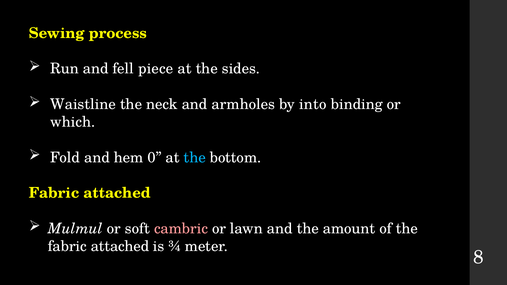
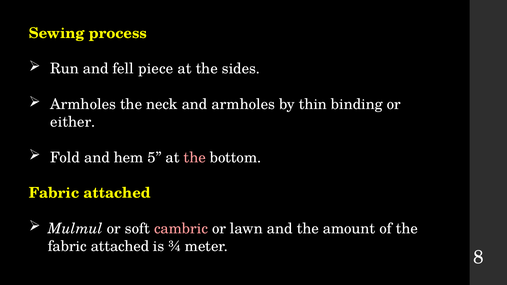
Waistline: Waistline -> Armholes (83, 104)
into: into -> thin (313, 104)
which: which -> either (73, 122)
0: 0 -> 5 (155, 158)
the colour: light blue -> pink (195, 158)
